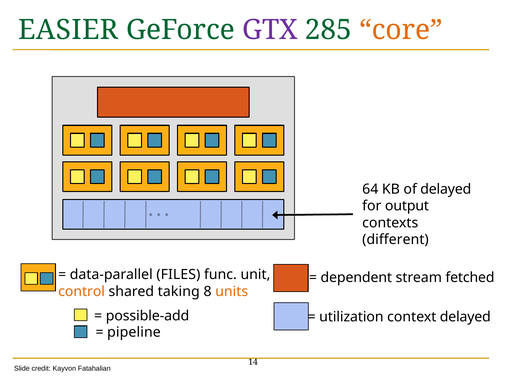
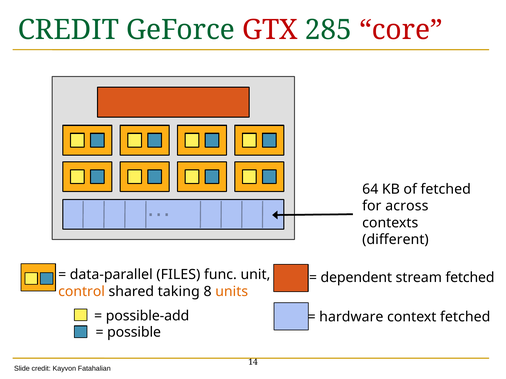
EASIER: EASIER -> CREDIT (68, 30)
GTX colour: purple -> red (270, 30)
core colour: orange -> red (401, 30)
of delayed: delayed -> fetched (446, 189)
output: output -> across (407, 206)
utilization: utilization -> hardware (351, 317)
context delayed: delayed -> fetched (465, 317)
pipeline: pipeline -> possible (134, 333)
